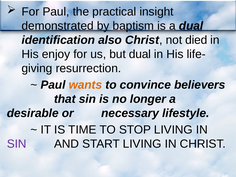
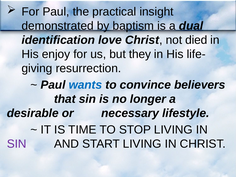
also: also -> love (110, 40)
but dual: dual -> they (140, 54)
wants colour: orange -> blue (85, 85)
